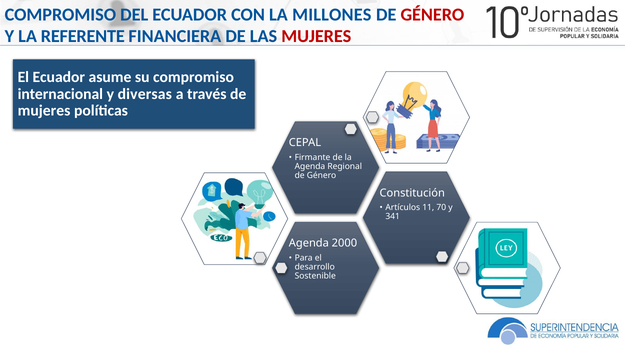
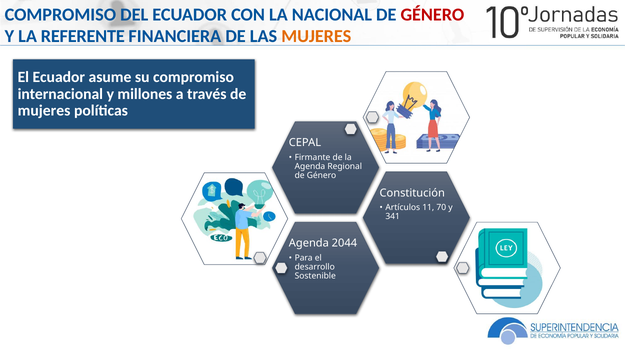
MILLONES: MILLONES -> NACIONAL (332, 15)
MUJERES colour: red -> orange (316, 36)
diversas: diversas -> millones (145, 94)
2000: 2000 -> 2044 (344, 244)
